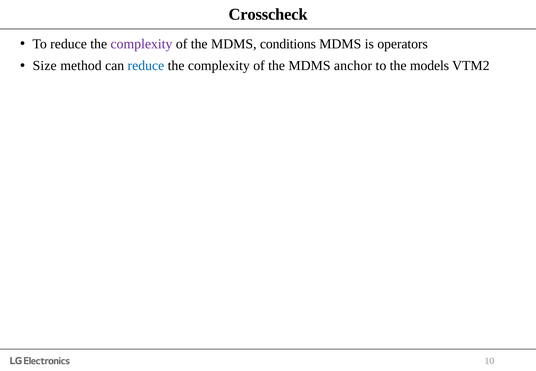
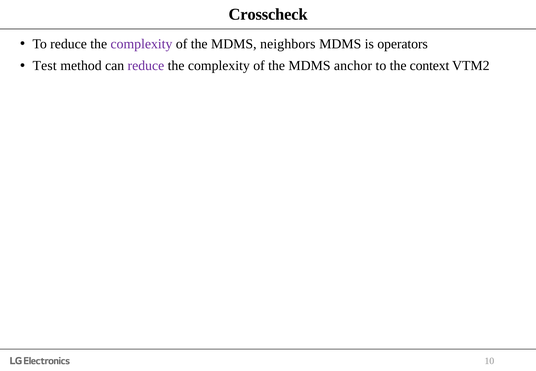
conditions: conditions -> neighbors (288, 44)
Size: Size -> Test (45, 66)
reduce colour: blue -> purple (146, 66)
models: models -> context (430, 66)
